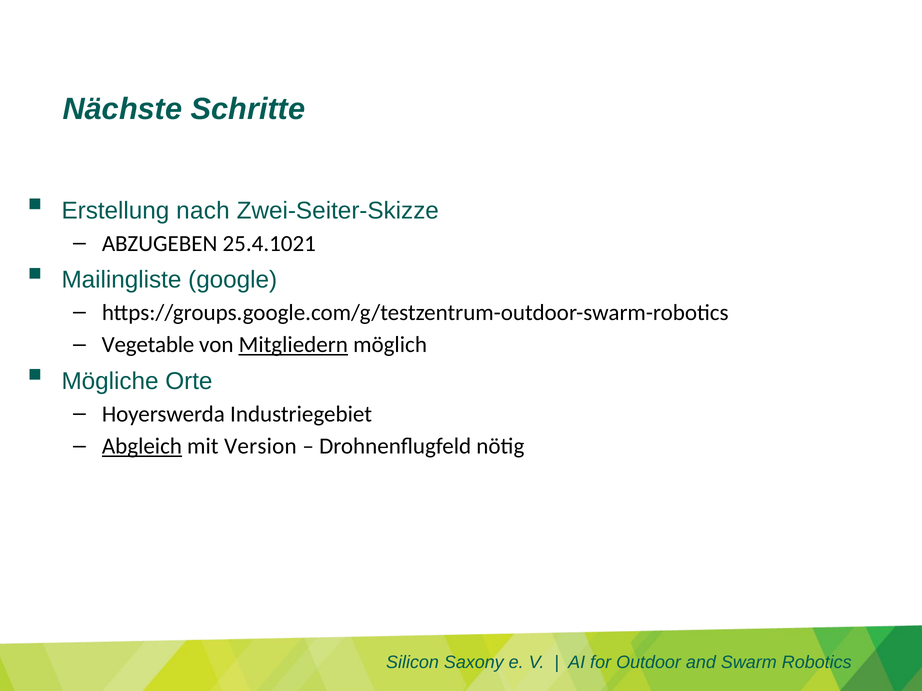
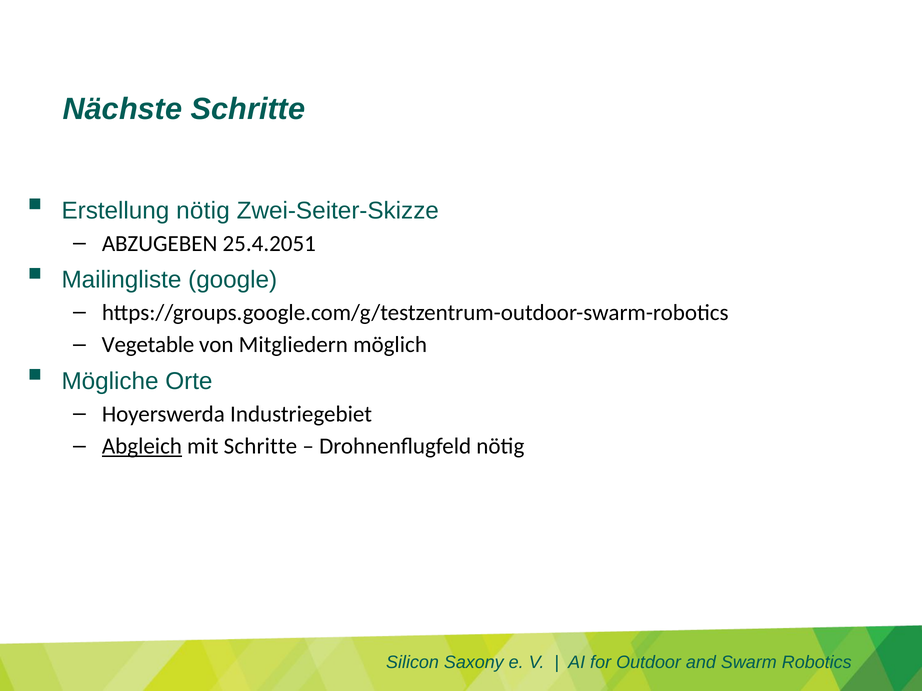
Erstellung nach: nach -> nötig (203, 211)
25.4.1021: 25.4.1021 -> 25.4.2051 (269, 244)
Mitgliedern underline: present -> none (293, 345)
mit Version: Version -> Schritte (260, 446)
